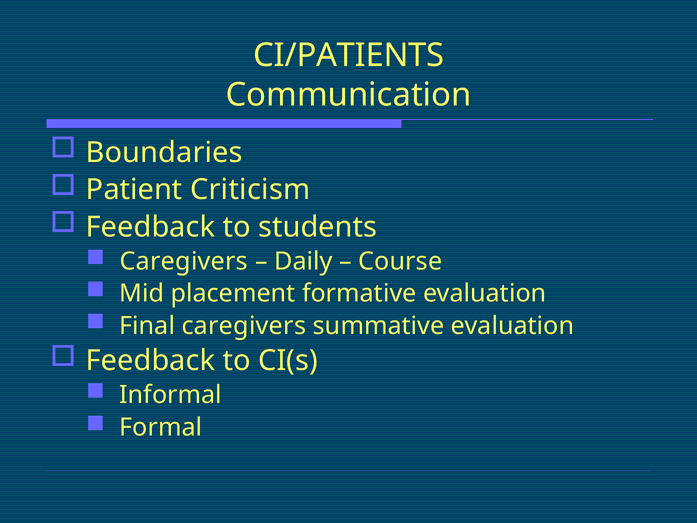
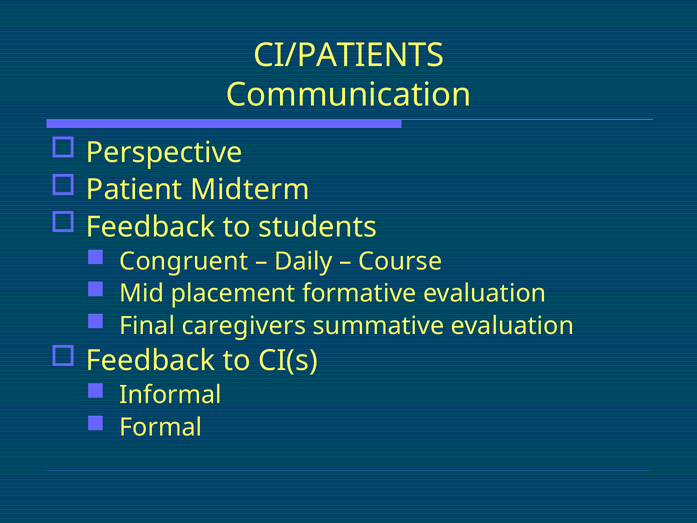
Boundaries: Boundaries -> Perspective (164, 153)
Criticism: Criticism -> Midterm (250, 190)
Caregivers: Caregivers -> Congruent (184, 261)
